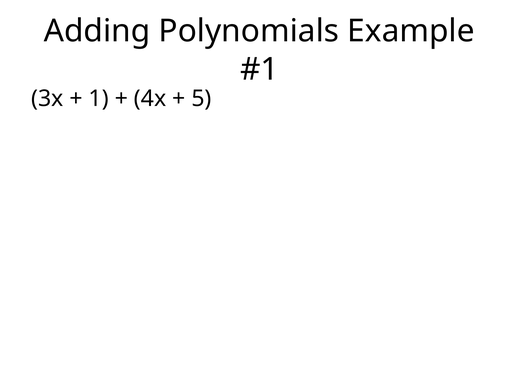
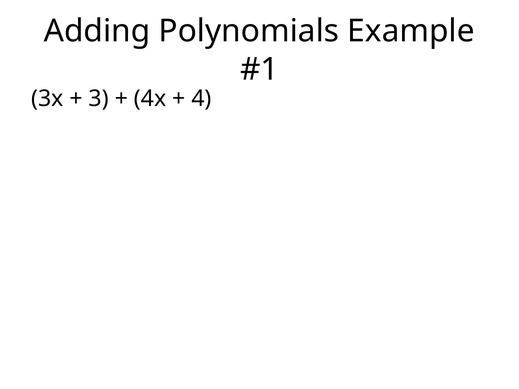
1: 1 -> 3 (99, 99)
5: 5 -> 4 (202, 99)
